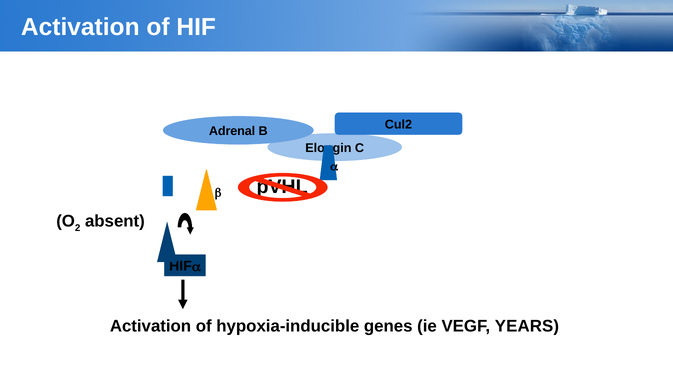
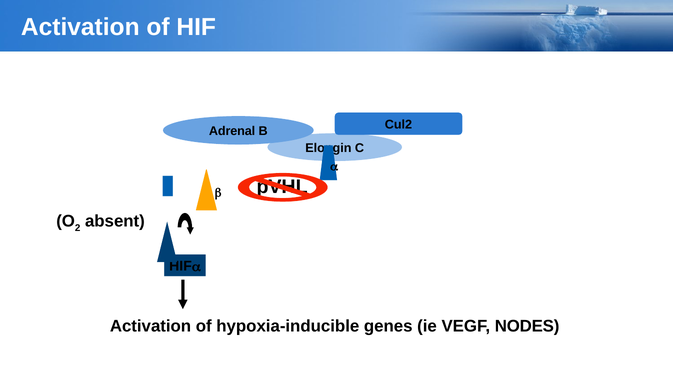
YEARS: YEARS -> NODES (527, 326)
